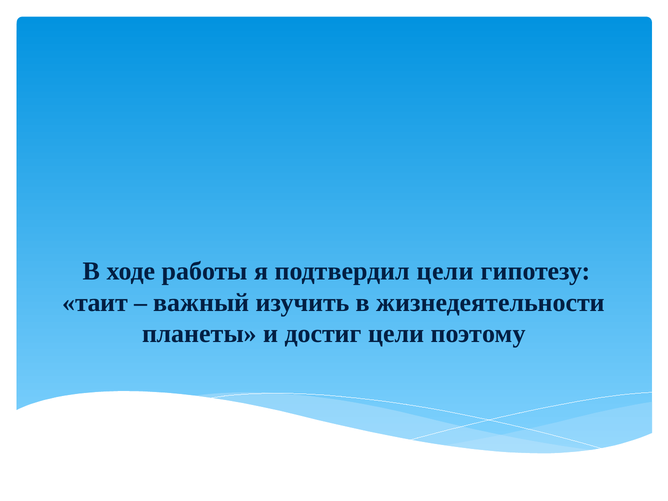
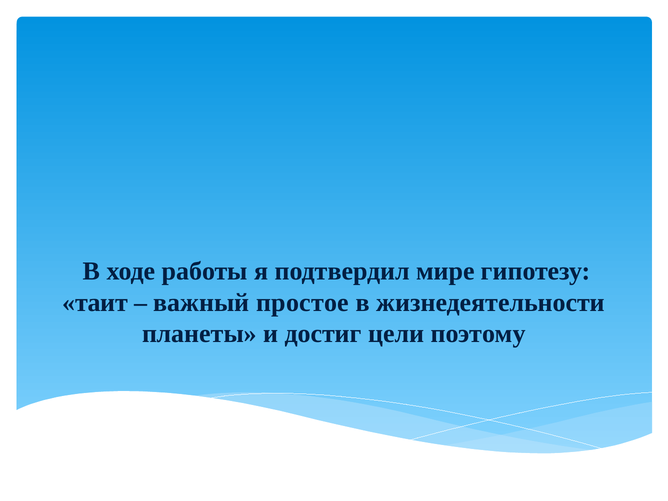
подтвердил цели: цели -> мире (446, 271)
изучить: изучить -> простое (303, 302)
